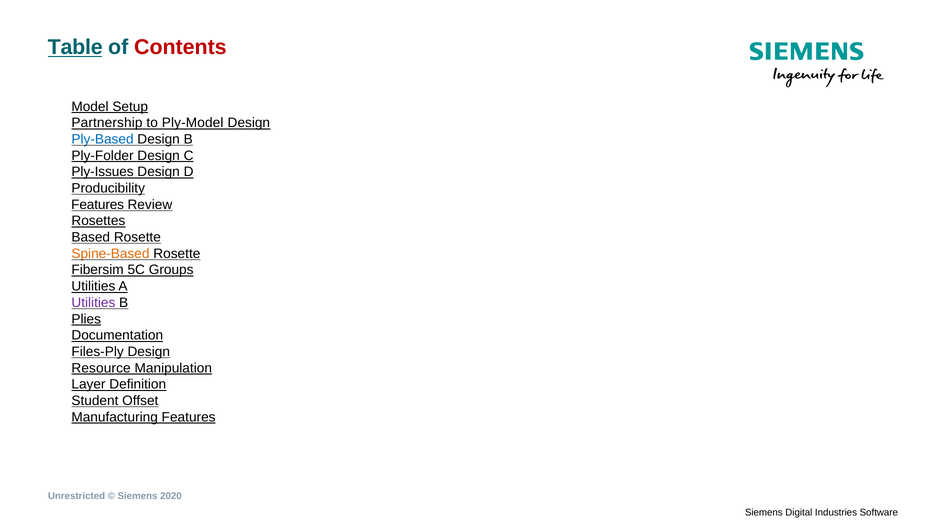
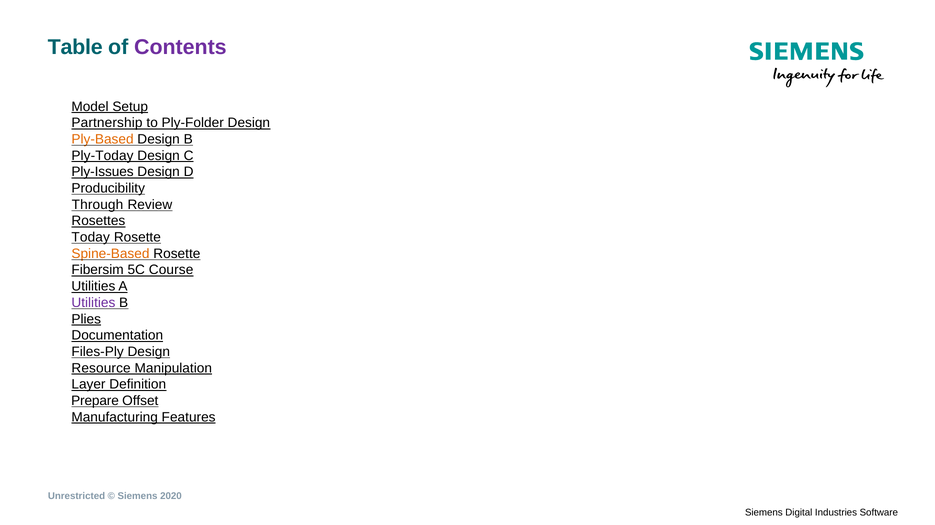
Table underline: present -> none (75, 47)
Contents colour: red -> purple (180, 47)
Ply-Model: Ply-Model -> Ply-Folder (193, 123)
Ply-Based colour: blue -> orange (103, 139)
Ply-Folder: Ply-Folder -> Ply-Today (102, 156)
Features: Features -> Through (97, 205)
Based: Based -> Today (91, 238)
Groups: Groups -> Course (171, 270)
Student: Student -> Prepare (95, 401)
